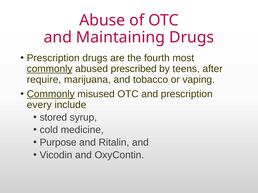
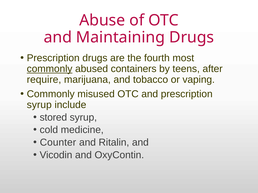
prescribed: prescribed -> containers (134, 69)
Commonly underline: present -> none (51, 94)
every: every -> syrup (39, 105)
Purpose: Purpose -> Counter (58, 143)
